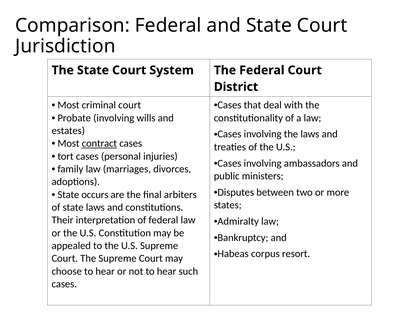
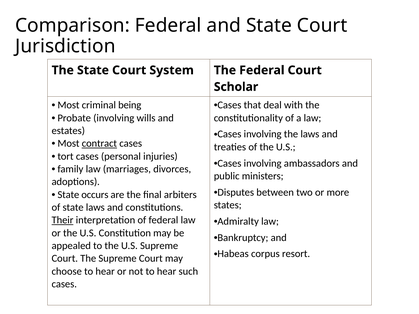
District: District -> Scholar (236, 87)
criminal court: court -> being (130, 105)
Their underline: none -> present (63, 220)
